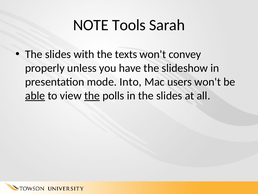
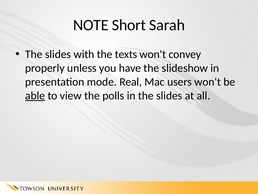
Tools: Tools -> Short (129, 25)
Into: Into -> Real (131, 82)
the underline: present -> none (92, 95)
